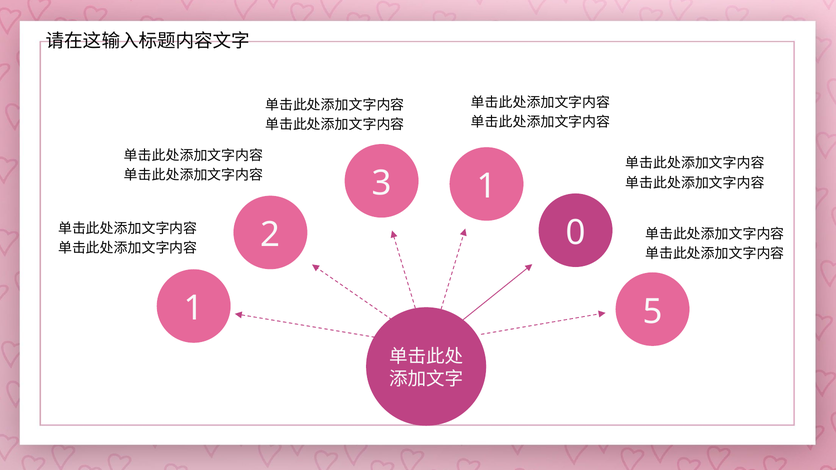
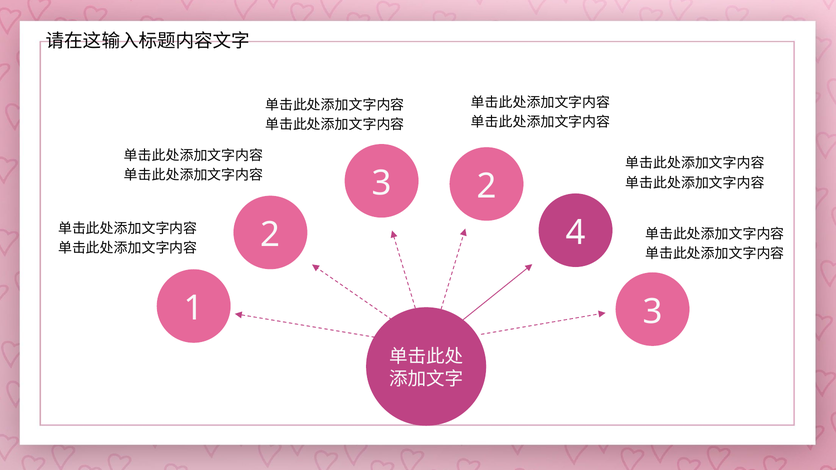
1: 1 -> 2 (486, 186)
0: 0 -> 4 (576, 233)
1 5: 5 -> 3 (652, 312)
